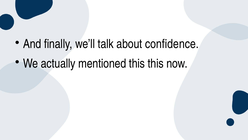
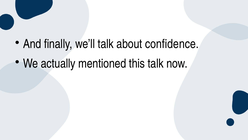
this this: this -> talk (156, 63)
